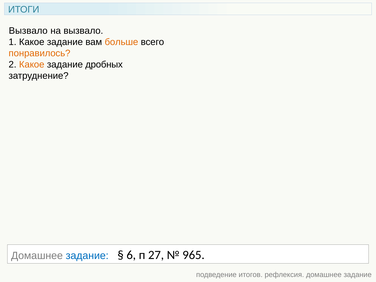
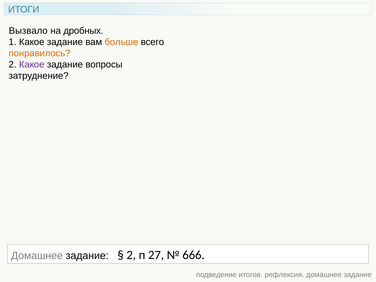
на вызвало: вызвало -> дробных (83, 31)
Какое colour: orange -> purple (32, 65)
дробных: дробных -> вопросы (104, 65)
задание colour: blue -> black (87, 256)
6: 6 -> 2 (131, 255)
965: 965 -> 666 (194, 255)
